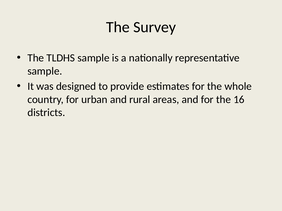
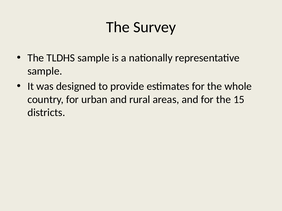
16: 16 -> 15 (239, 100)
